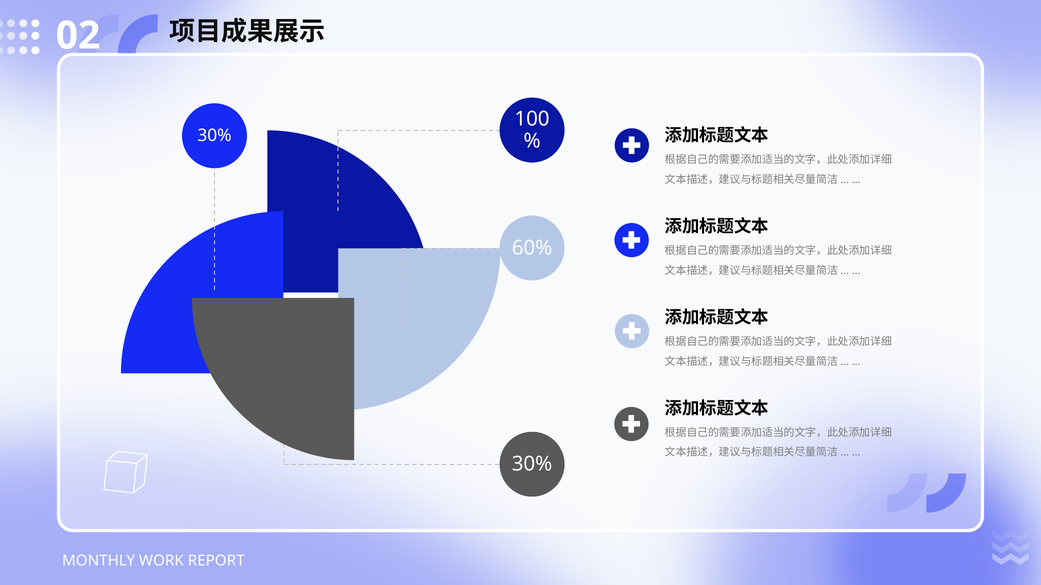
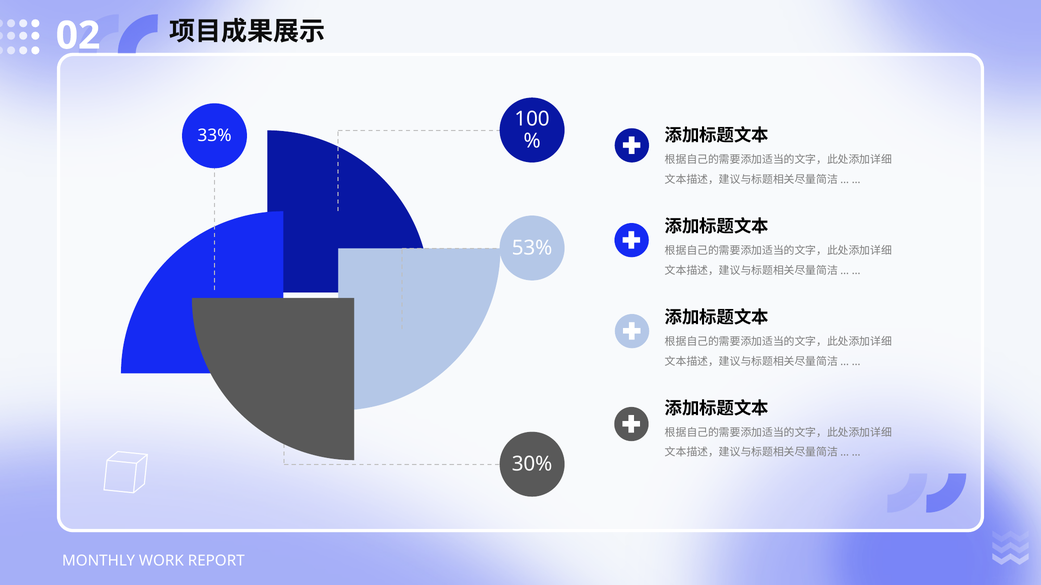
30%: 30% -> 33% (215, 136)
60%: 60% -> 53% (532, 248)
